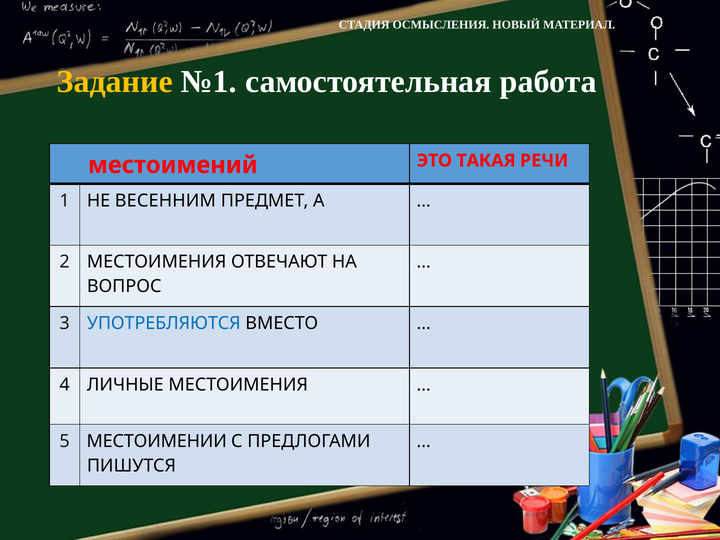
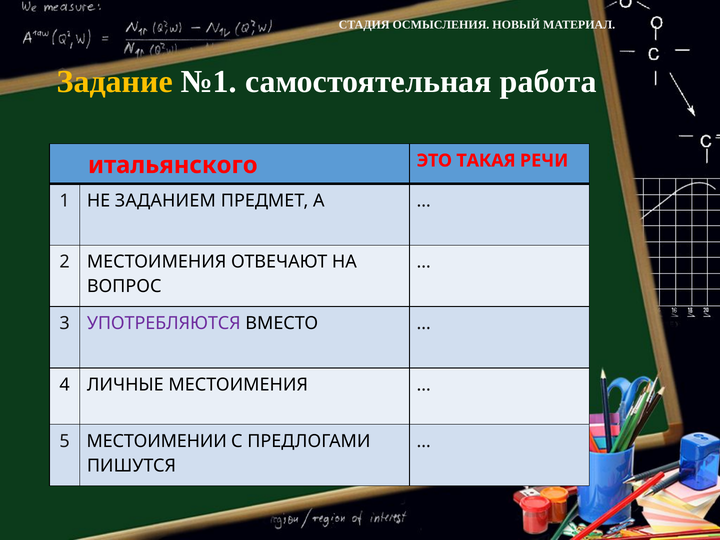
местоимений: местоимений -> итальянского (173, 165)
ВЕСЕННИМ: ВЕСЕННИМ -> ЗАДАНИЕМ (165, 201)
УПОТРЕБЛЯЮТСЯ colour: blue -> purple (164, 324)
